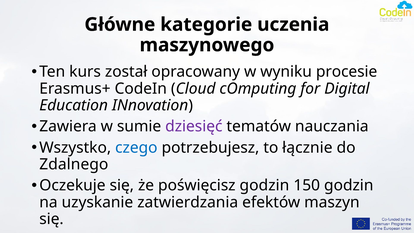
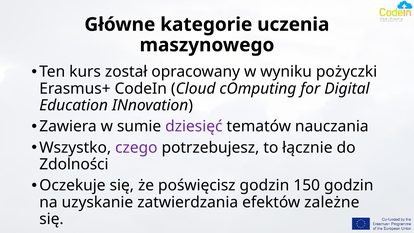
procesie: procesie -> pożyczki (347, 72)
czego colour: blue -> purple (136, 148)
Zdalnego: Zdalnego -> Zdolności (74, 164)
maszyn: maszyn -> zależne (332, 202)
